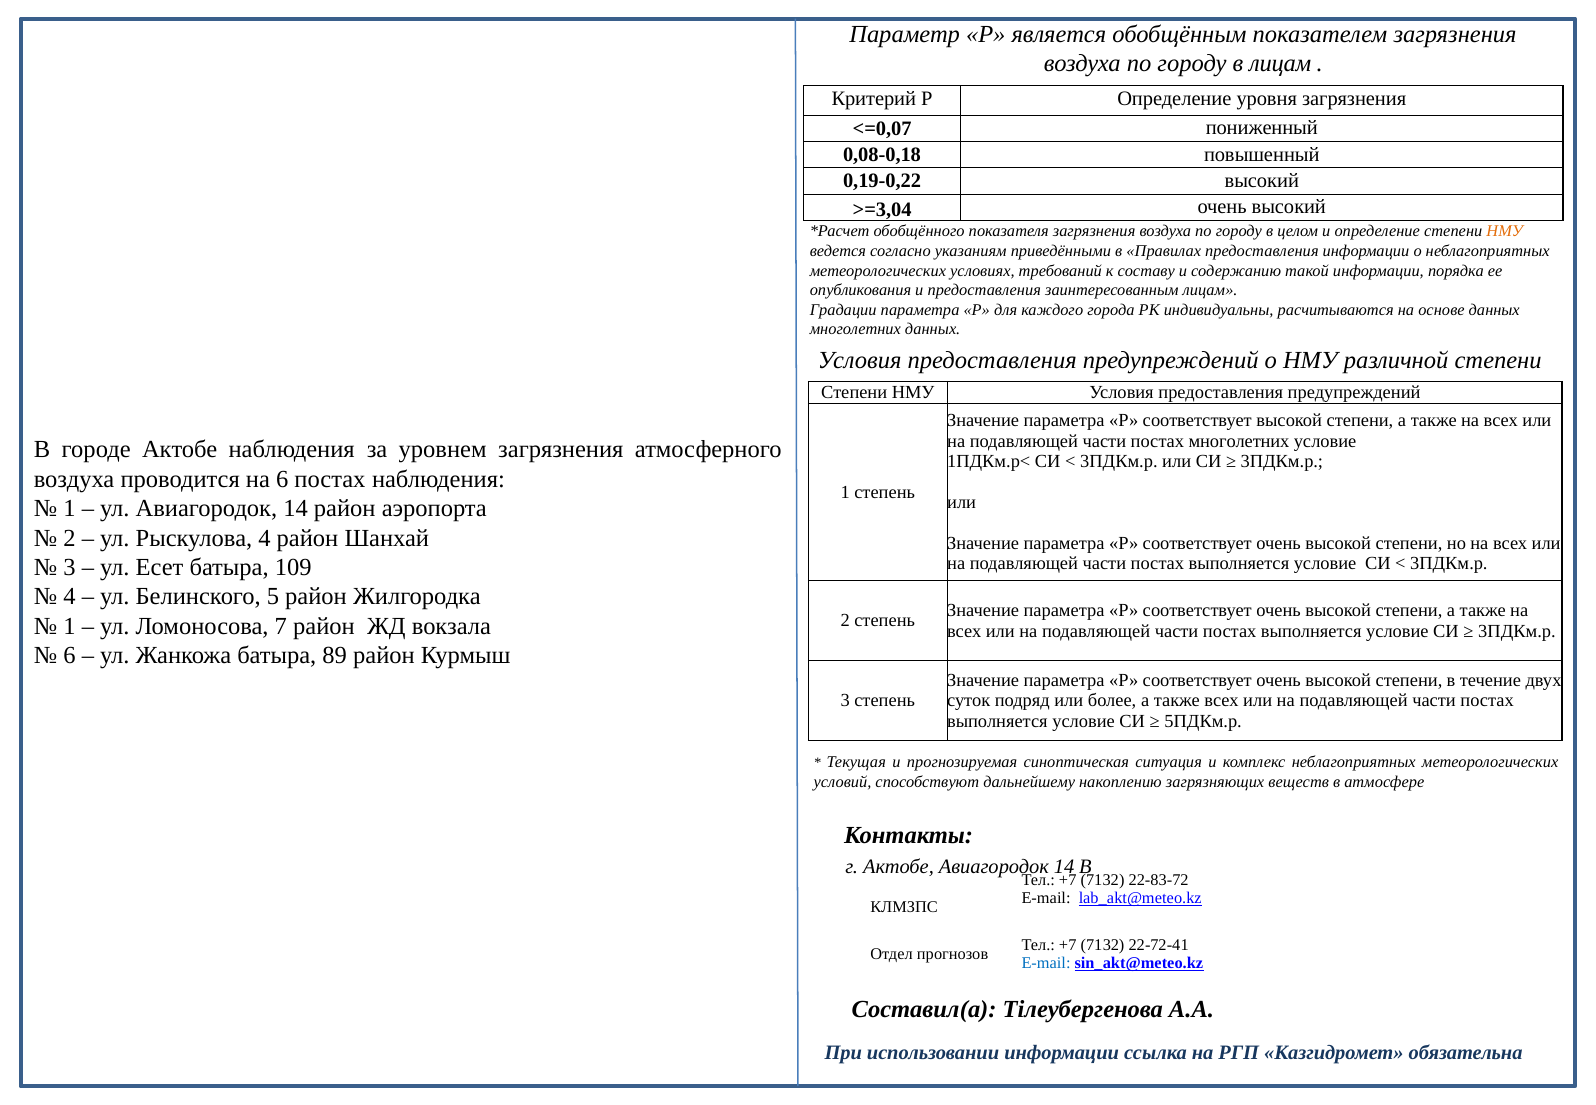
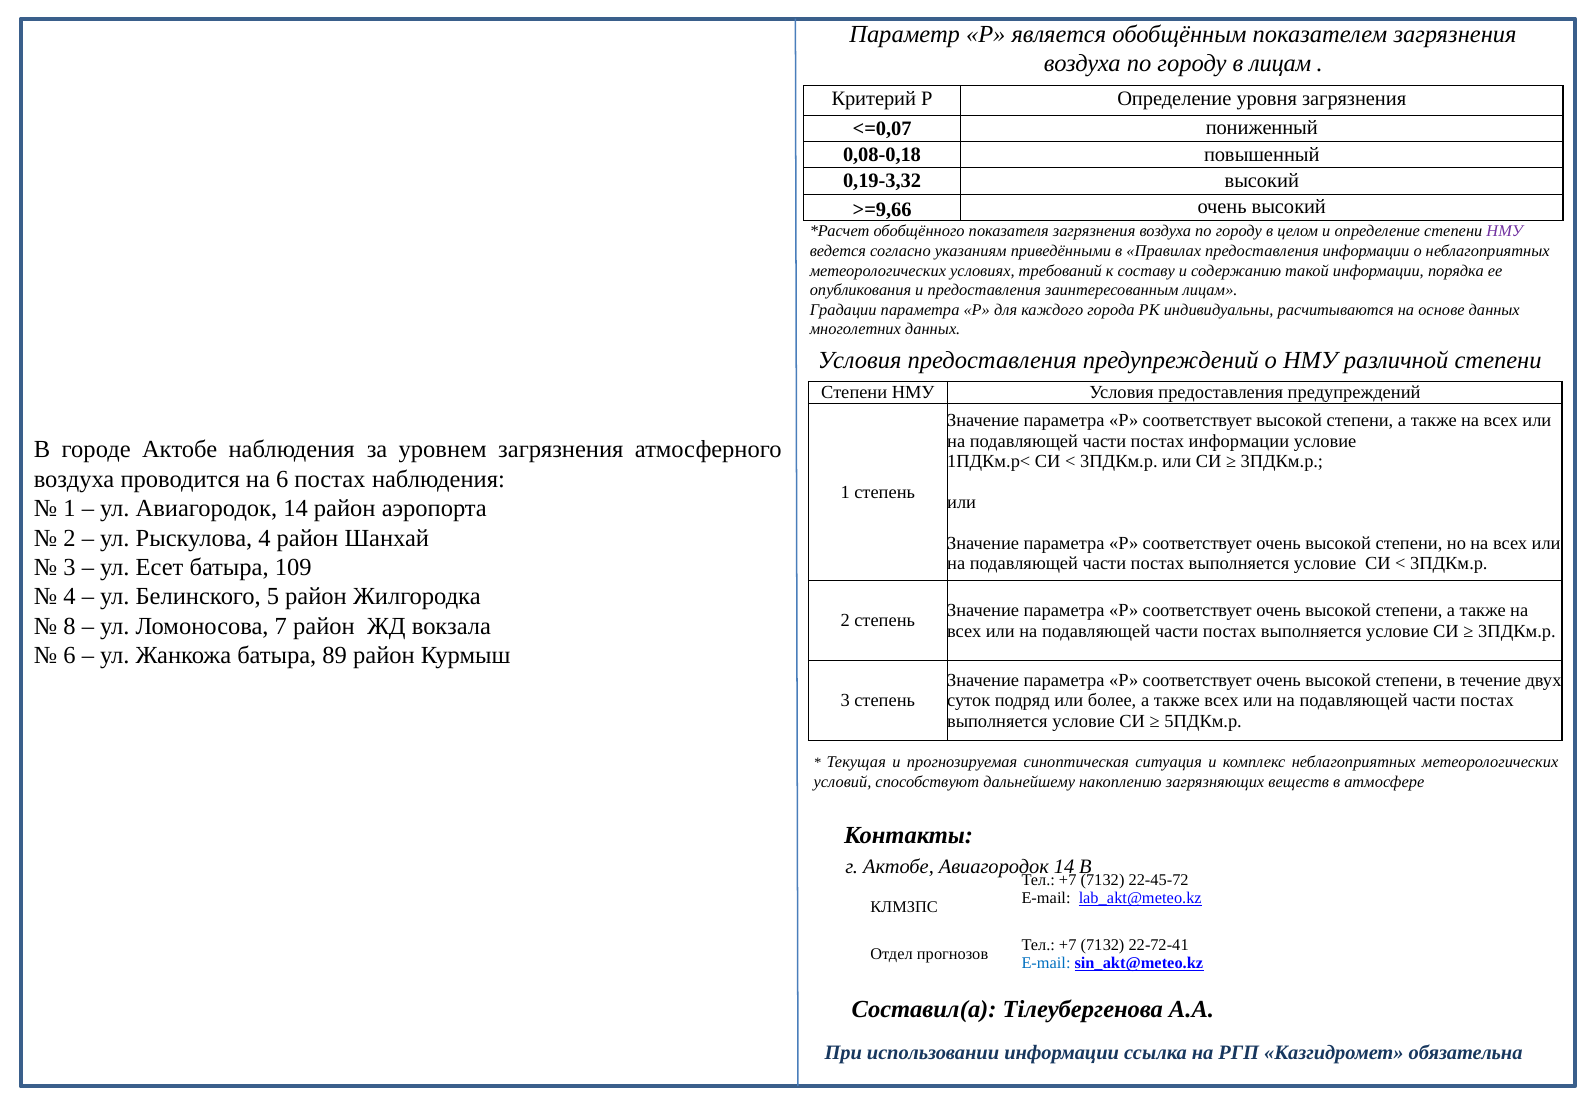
0,19-0,22: 0,19-0,22 -> 0,19-3,32 (882, 181)
>=3,04: >=3,04 -> >=9,66 (882, 209)
НМУ colour: orange -> purple (1505, 232)
постах многолетних: многолетних -> информации (1239, 441)
1: 1 -> 8 (70, 626)
22-83-72: 22-83-72 -> 22-45-72 (1159, 880)
